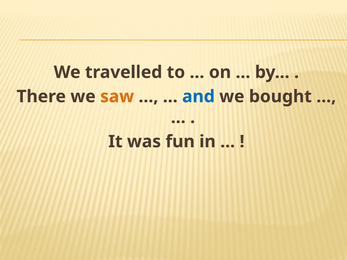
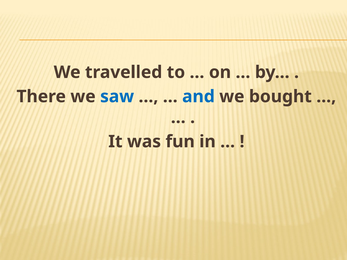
saw colour: orange -> blue (117, 97)
